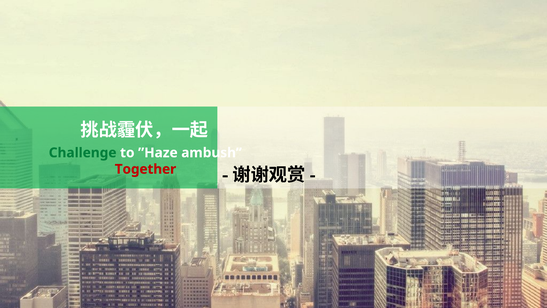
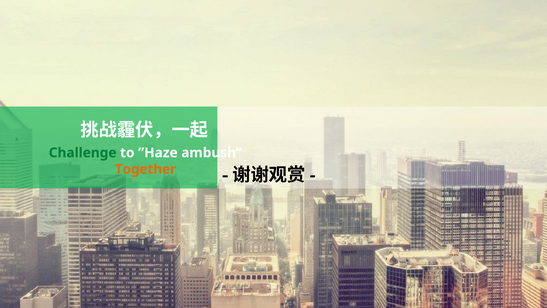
Together colour: red -> orange (145, 169)
